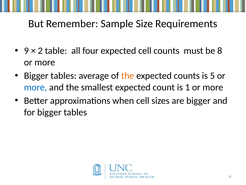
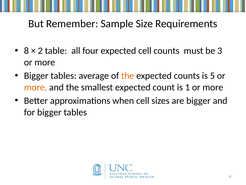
9: 9 -> 8 (26, 51)
8: 8 -> 3 (220, 51)
more colour: blue -> orange (36, 87)
